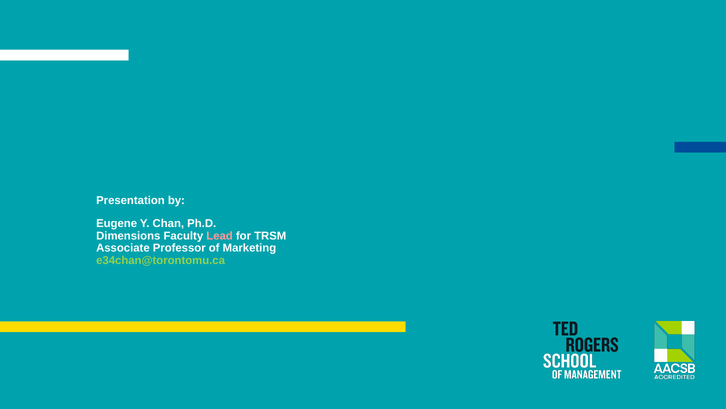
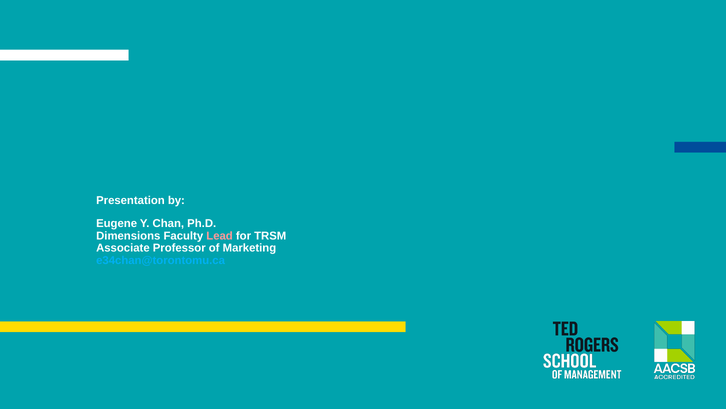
e34chan@torontomu.ca colour: light green -> light blue (161, 260)
